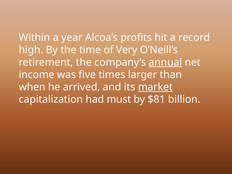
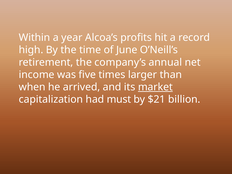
Very: Very -> June (127, 50)
annual underline: present -> none (165, 62)
$81: $81 -> $21 (157, 99)
